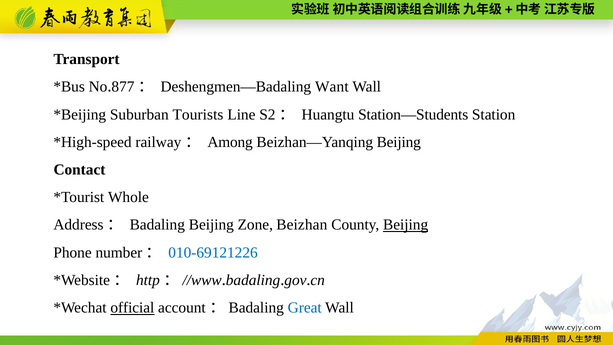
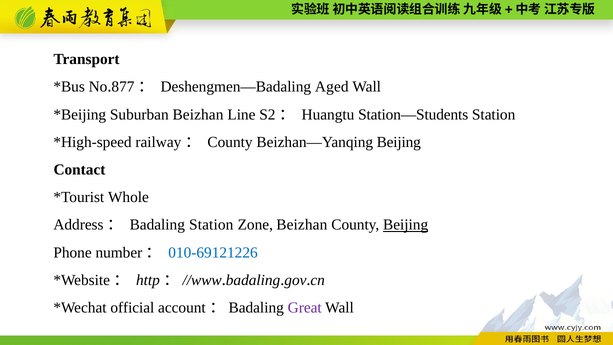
Want: Want -> Aged (332, 87)
Suburban Tourists: Tourists -> Beizhan (198, 114)
railway： Among: Among -> County (230, 142)
Badaling Beijing: Beijing -> Station (211, 225)
official underline: present -> none (132, 308)
Great colour: blue -> purple (305, 308)
